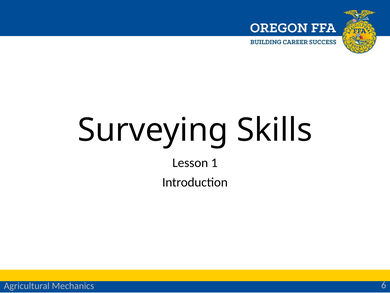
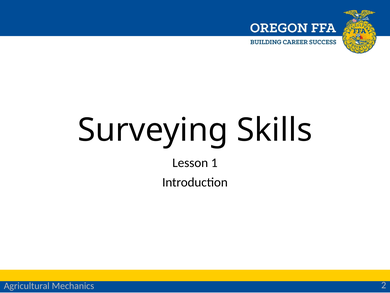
6: 6 -> 2 (384, 285)
